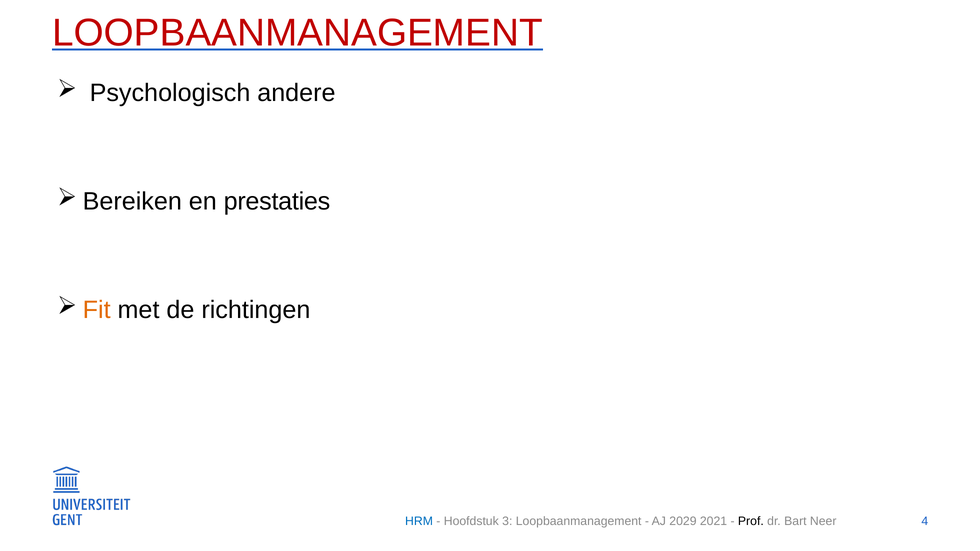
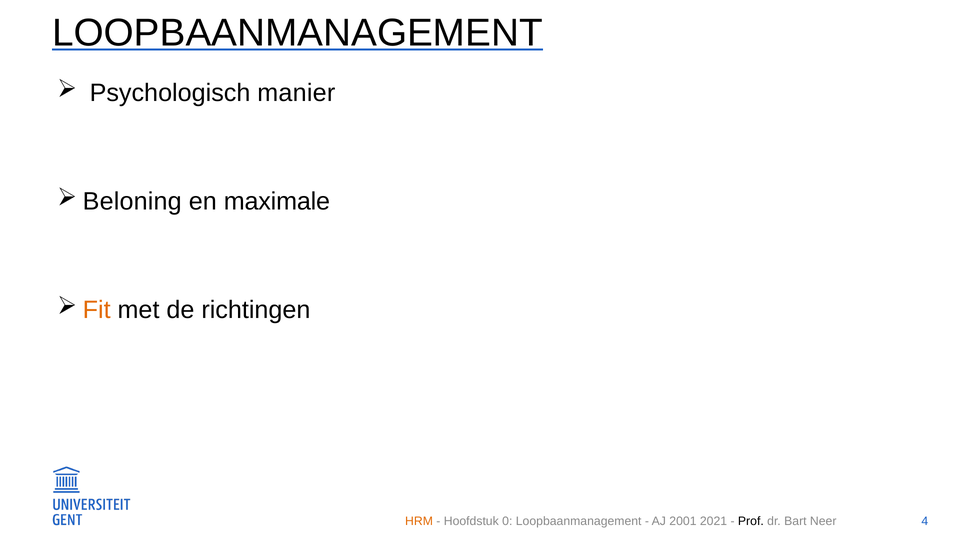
LOOPBAANMANAGEMENT colour: red -> black (297, 33)
andere: andere -> manier (296, 93)
Bereiken: Bereiken -> Beloning (132, 202)
prestaties: prestaties -> maximale (277, 202)
HRM colour: blue -> orange (419, 522)
3: 3 -> 0 (507, 522)
2029: 2029 -> 2001 (683, 522)
